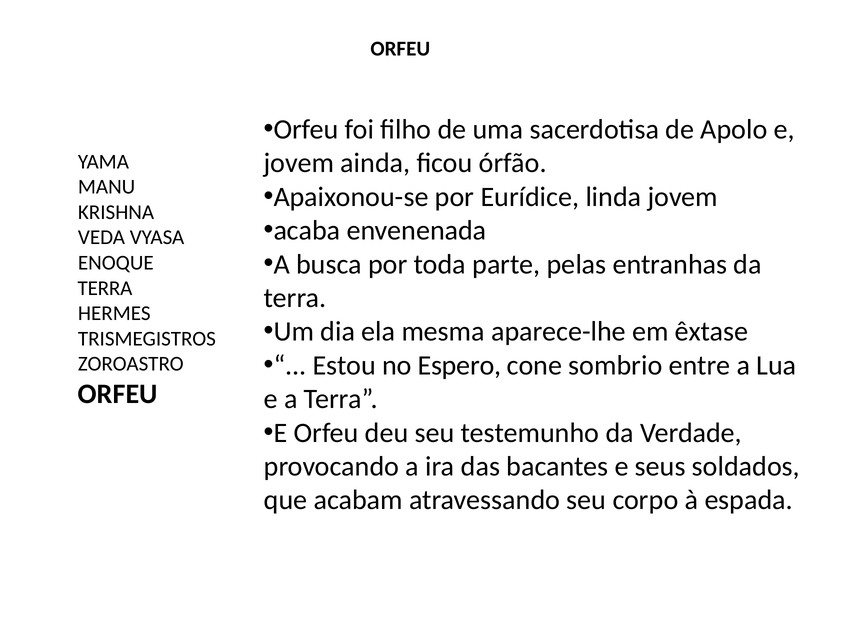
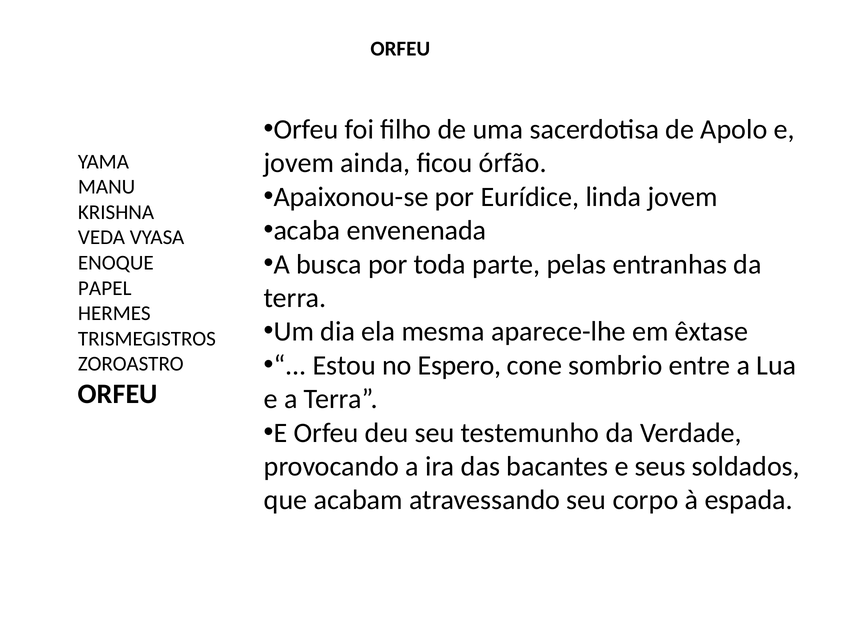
TERRA: TERRA -> PAPEL (105, 288)
